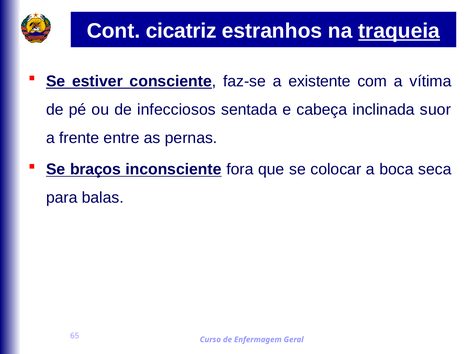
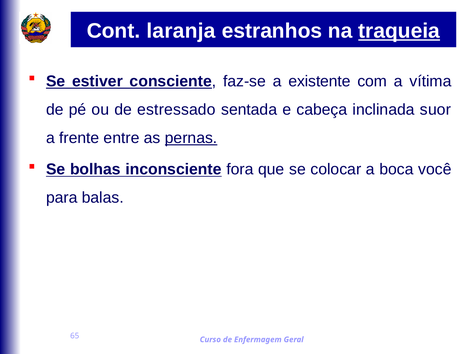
cicatriz: cicatriz -> laranja (181, 31)
infecciosos: infecciosos -> estressado (176, 110)
pernas underline: none -> present (191, 138)
braços: braços -> bolhas (95, 169)
seca: seca -> você (435, 169)
